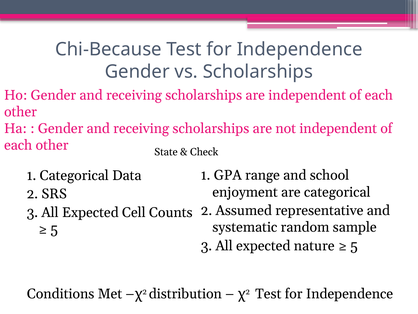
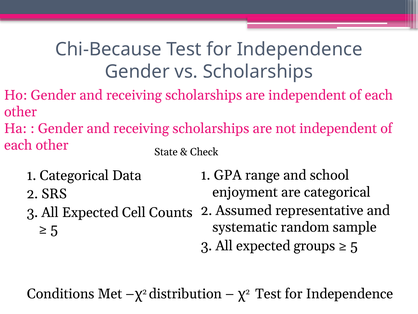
nature: nature -> groups (314, 245)
